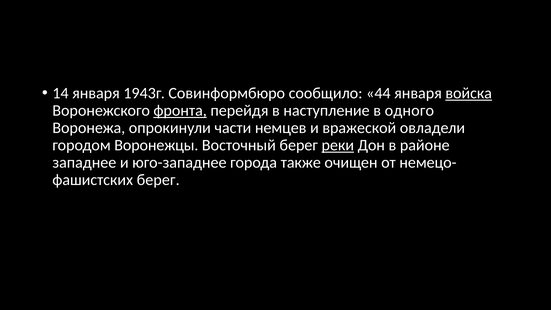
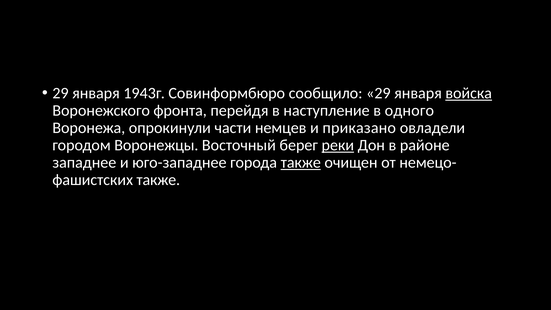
14: 14 -> 29 (60, 93)
сообщило 44: 44 -> 29 (378, 93)
фронта underline: present -> none (180, 111)
вражеской: вражеской -> приказано (359, 128)
также underline: none -> present (301, 163)
берег: берег -> также (158, 180)
